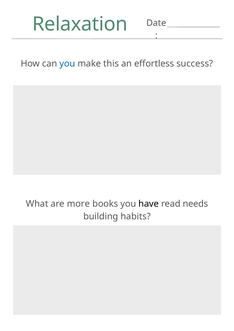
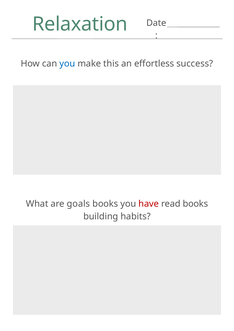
more: more -> goals (78, 204)
have colour: black -> red (149, 204)
read needs: needs -> books (195, 204)
